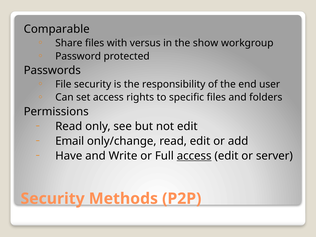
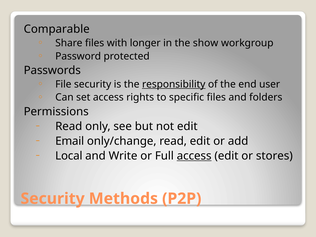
versus: versus -> longer (145, 43)
responsibility underline: none -> present (174, 84)
Have: Have -> Local (69, 156)
server: server -> stores (274, 156)
